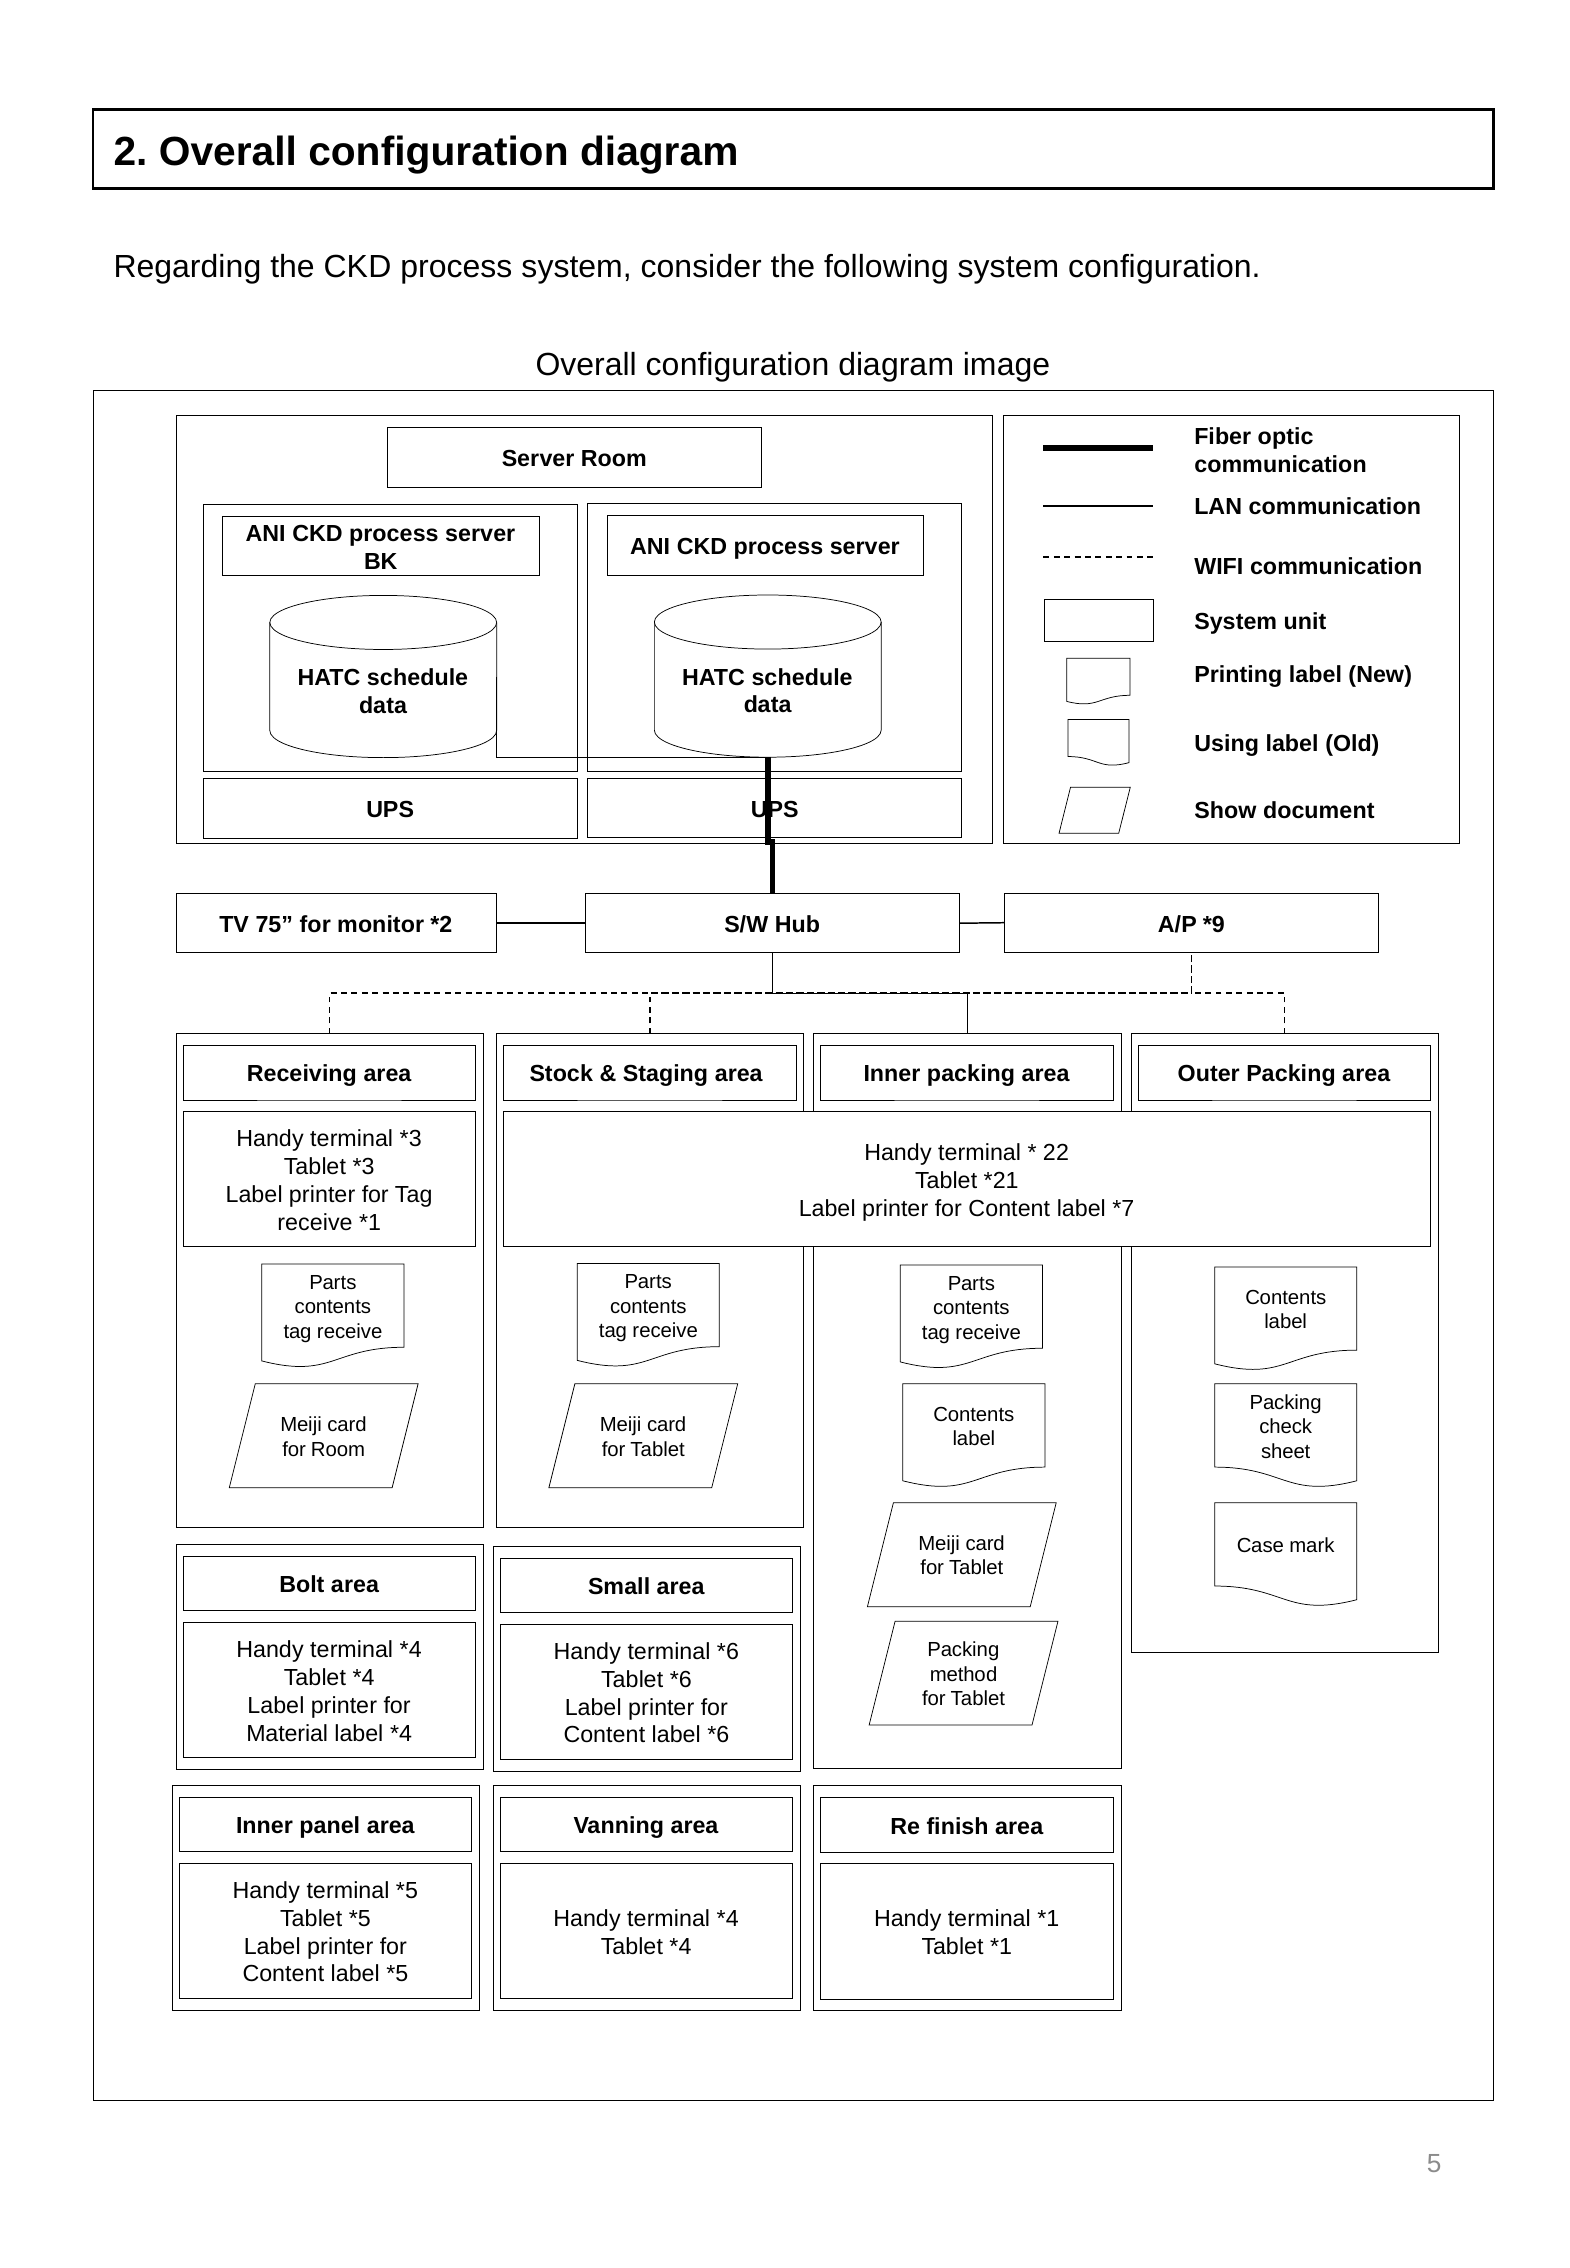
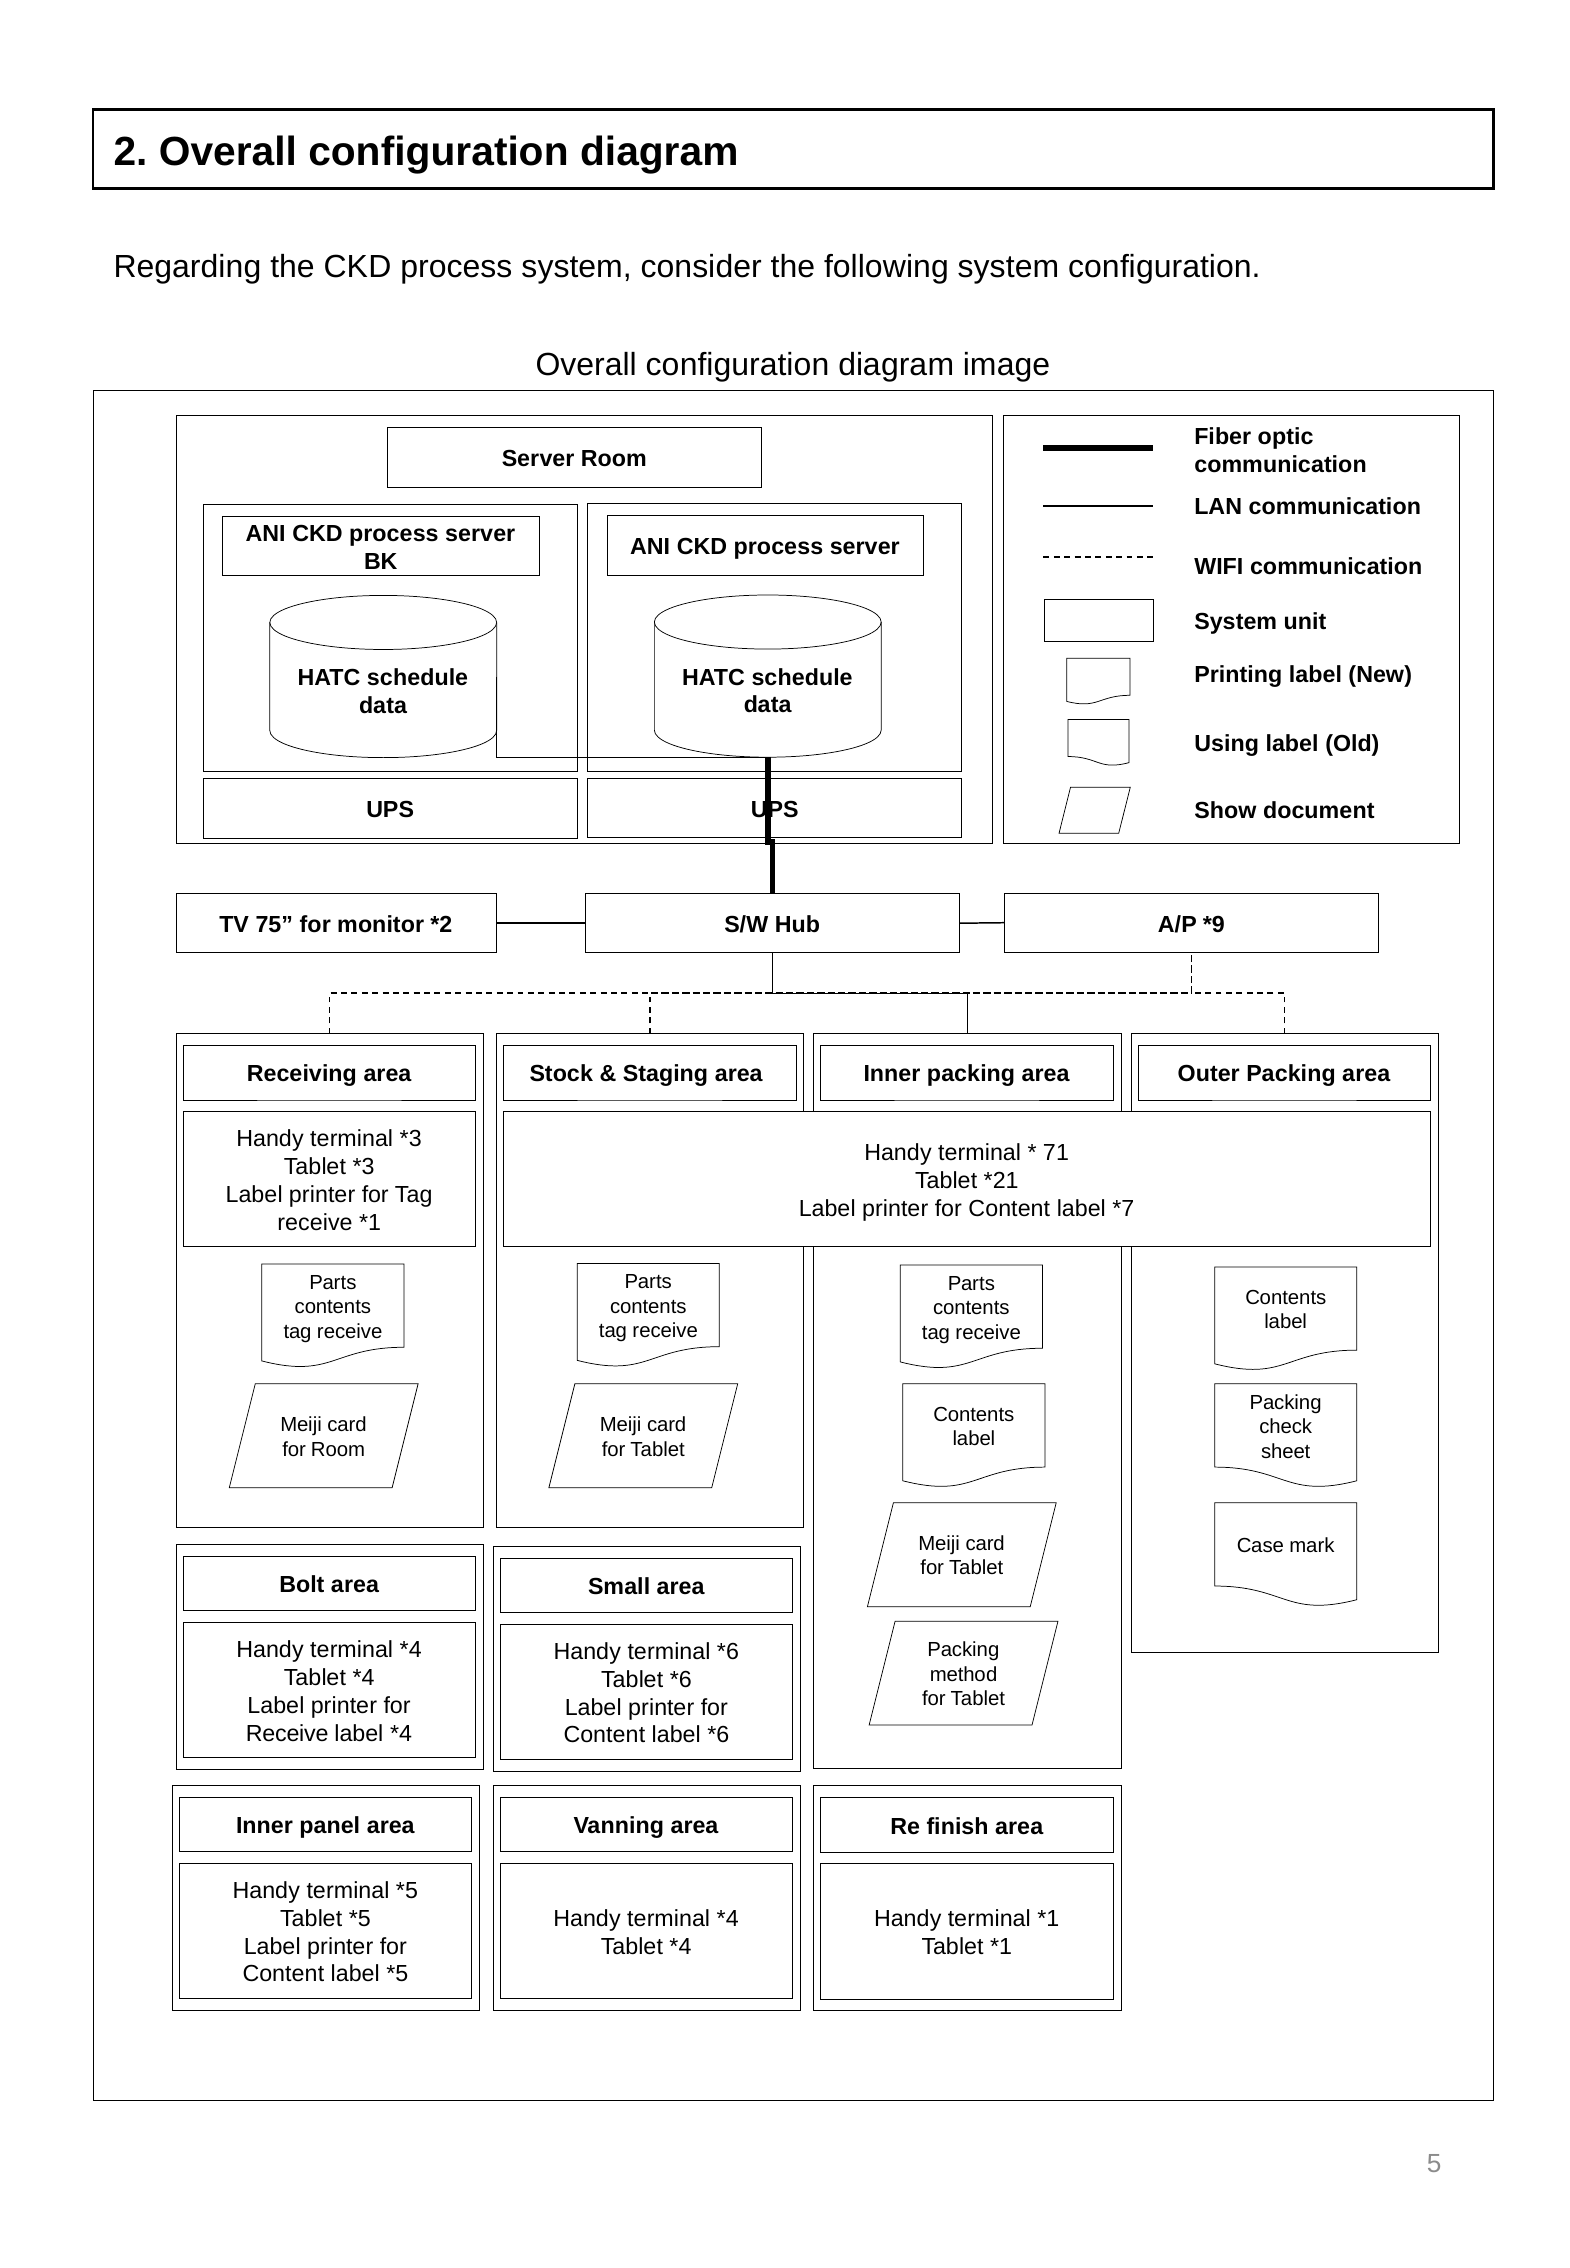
22: 22 -> 71 (1056, 1153)
Material: Material -> Receive (287, 1733)
